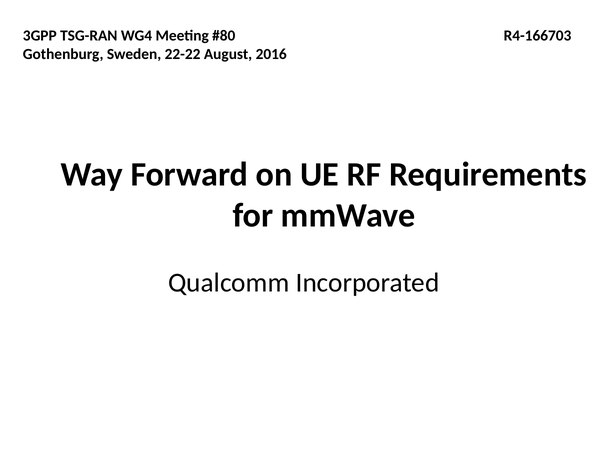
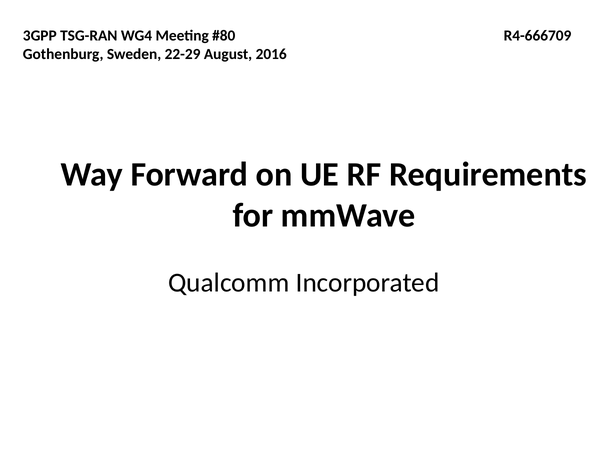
R4-166703: R4-166703 -> R4-666709 (538, 36)
22-22: 22-22 -> 22-29 (183, 54)
